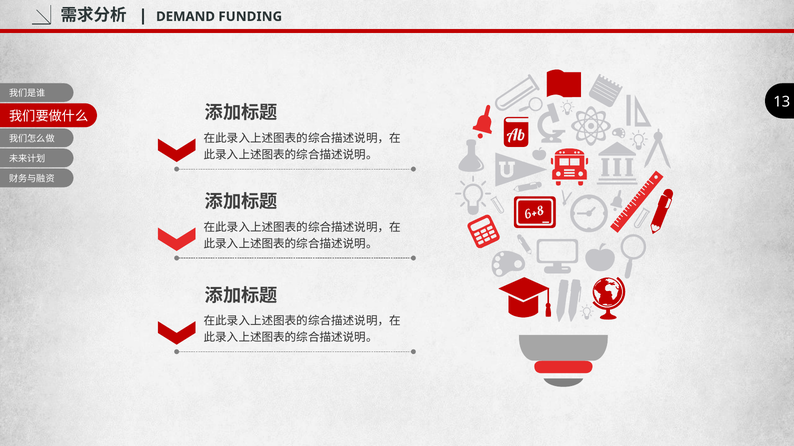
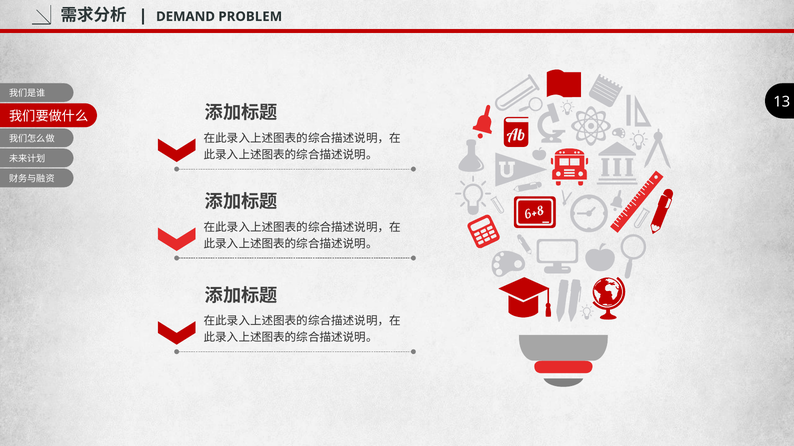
FUNDING: FUNDING -> PROBLEM (250, 17)
